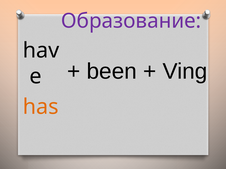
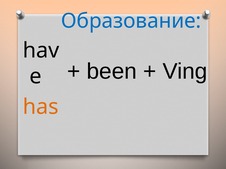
Образование colour: purple -> blue (131, 21)
